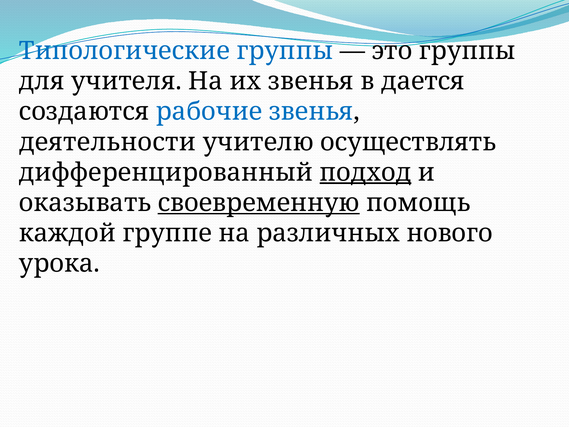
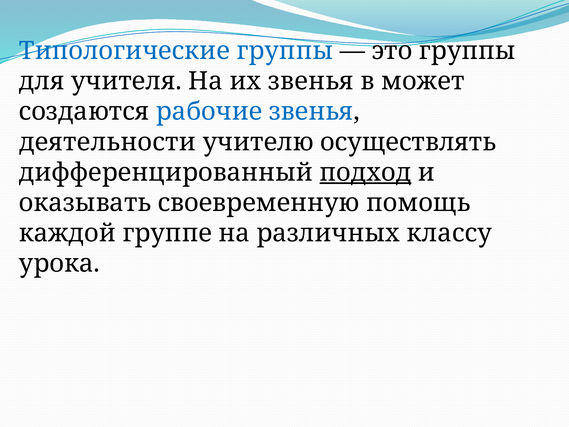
дается: дается -> может (423, 81)
своевременную underline: present -> none (259, 203)
нового: нового -> классу (449, 233)
